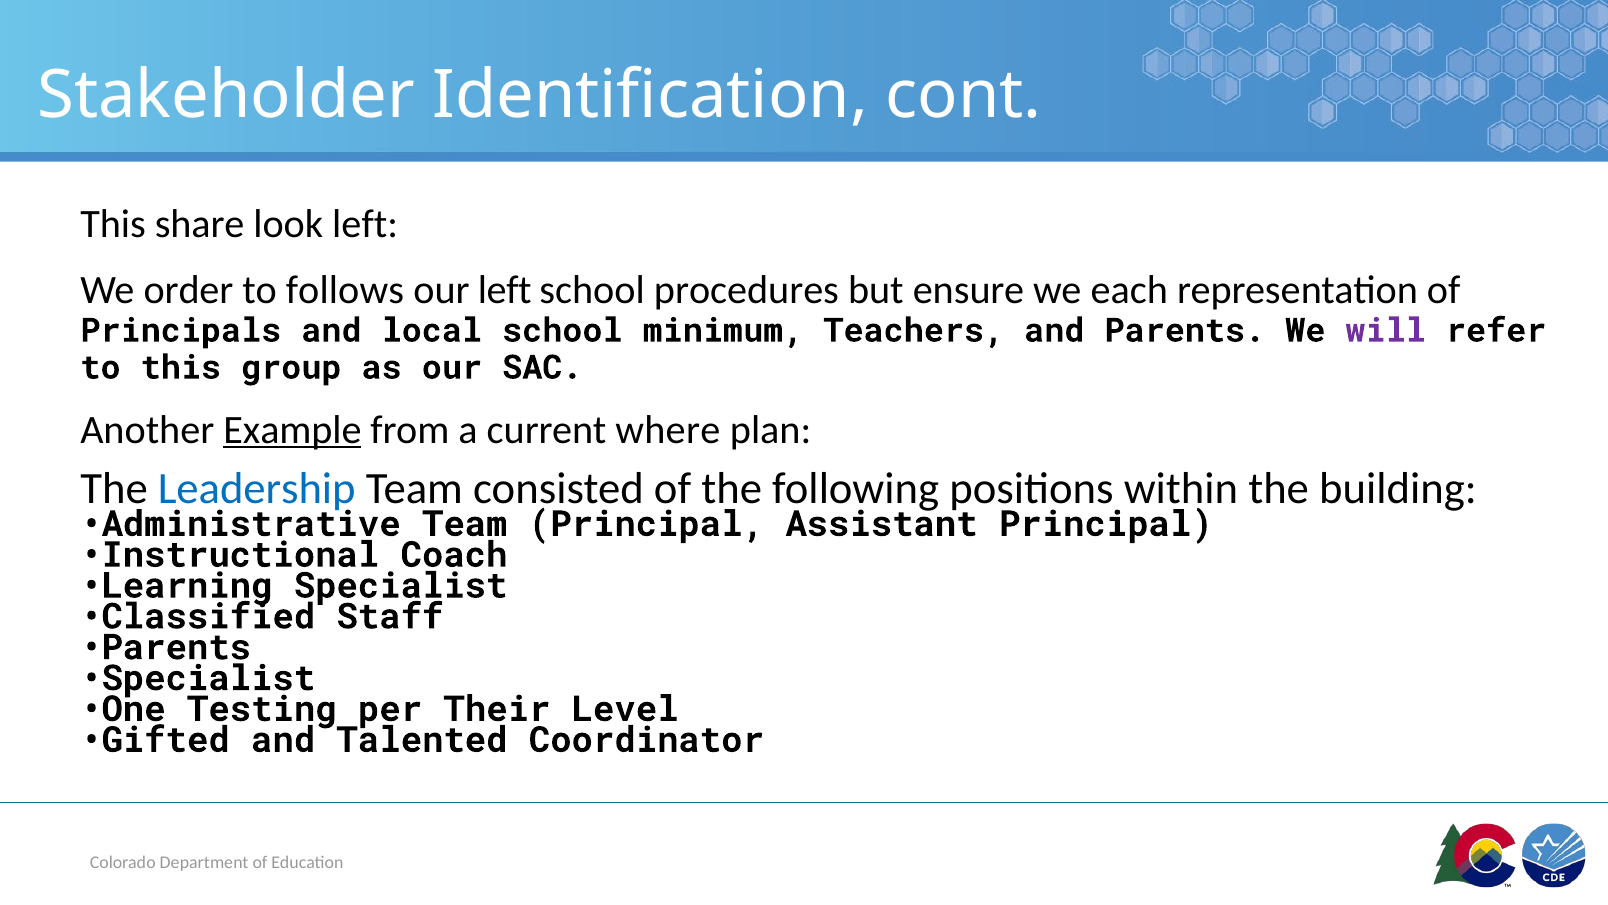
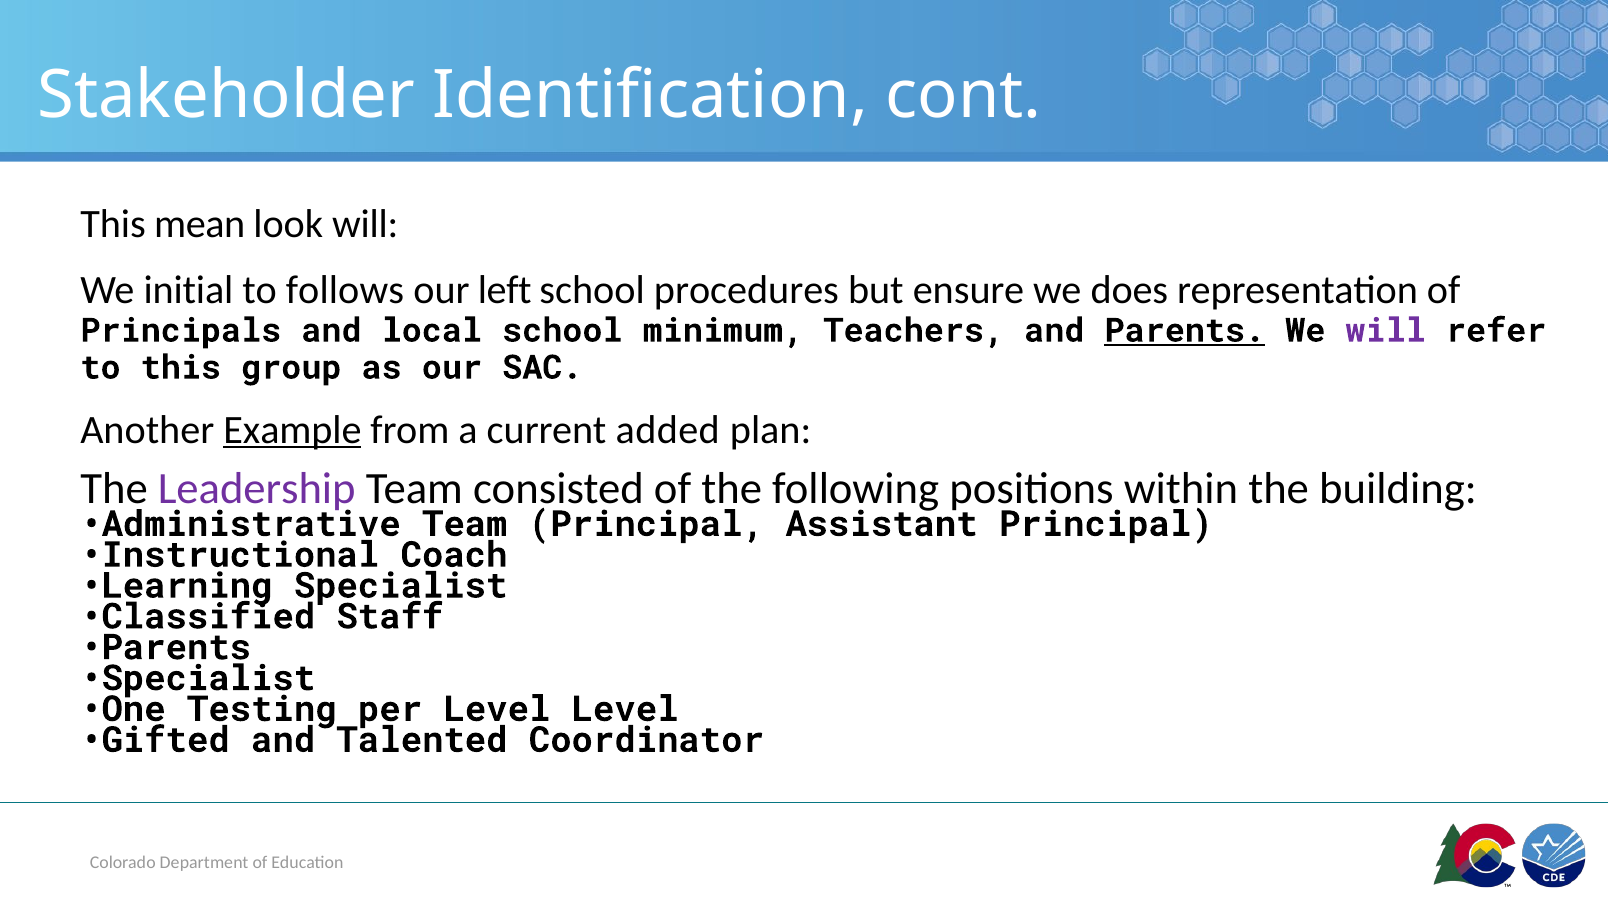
share: share -> mean (200, 224)
look left: left -> will (365, 224)
order: order -> initial (188, 290)
each: each -> does (1129, 290)
Parents underline: none -> present (1185, 330)
where: where -> added (668, 430)
Leadership colour: blue -> purple (257, 488)
per Their: Their -> Level (497, 709)
